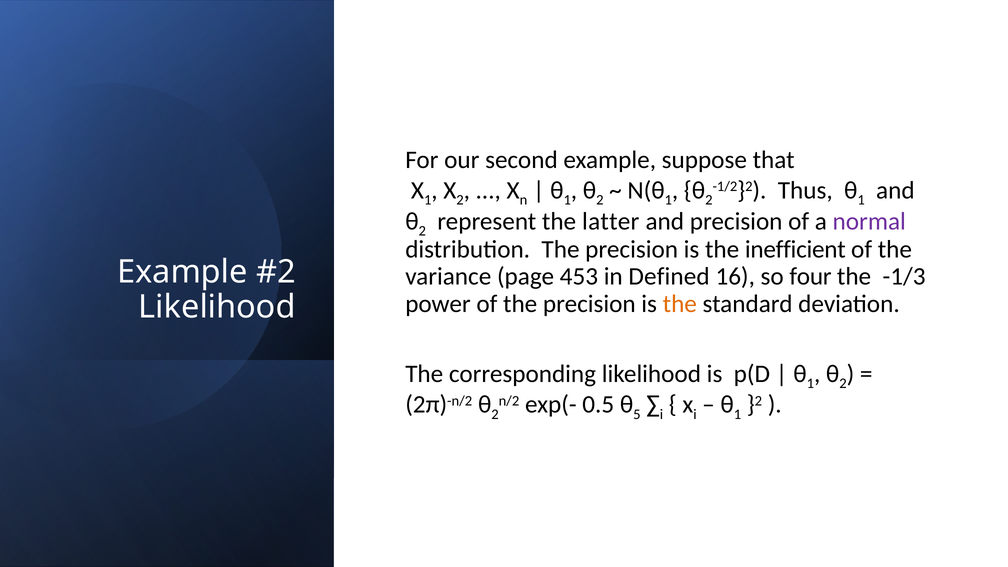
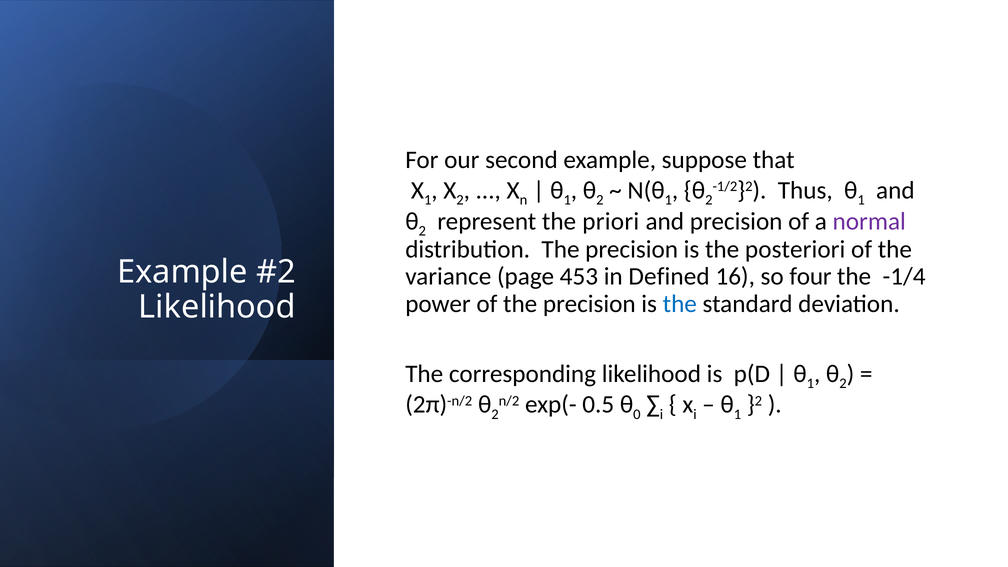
latter: latter -> priori (611, 221)
inefficient: inefficient -> posteriori (795, 249)
-1/3: -1/3 -> -1/4 (904, 276)
the colour: orange -> blue (680, 304)
5: 5 -> 0 (637, 414)
